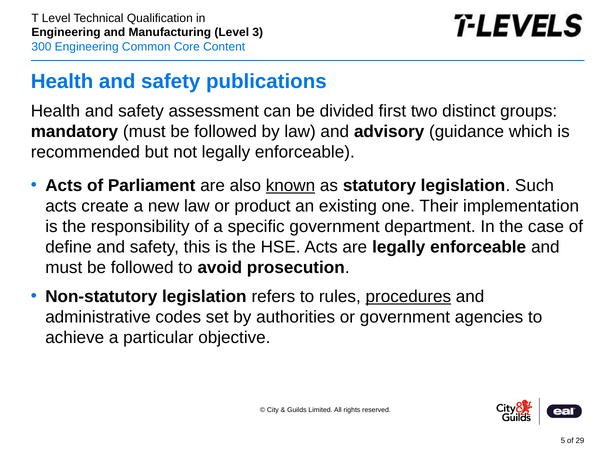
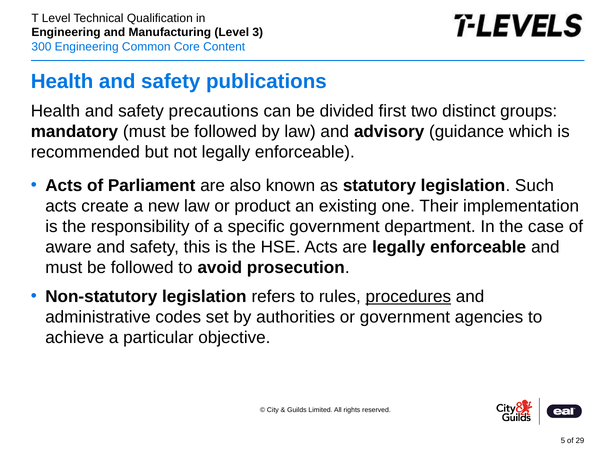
assessment: assessment -> precautions (214, 111)
known underline: present -> none (291, 186)
define: define -> aware (69, 247)
